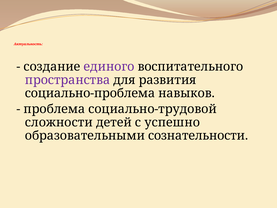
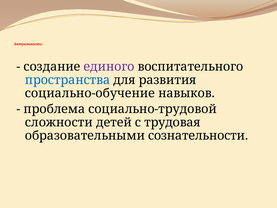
пространства colour: purple -> blue (67, 80)
социально-проблема: социально-проблема -> социально-обучение (90, 93)
успешно: успешно -> трудовая (172, 122)
